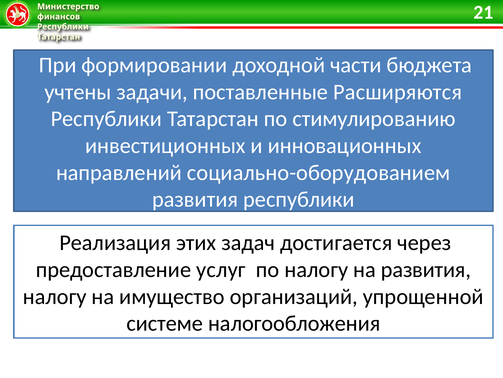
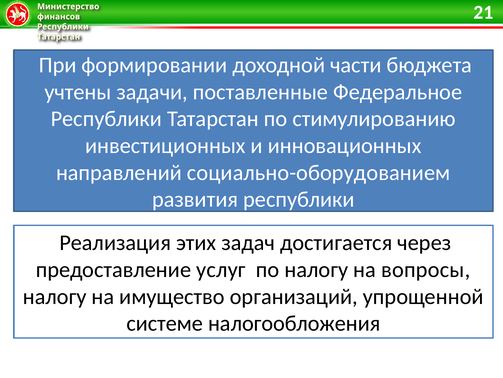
Расширяются: Расширяются -> Федеральное (398, 92)
на развития: развития -> вопросы (426, 269)
